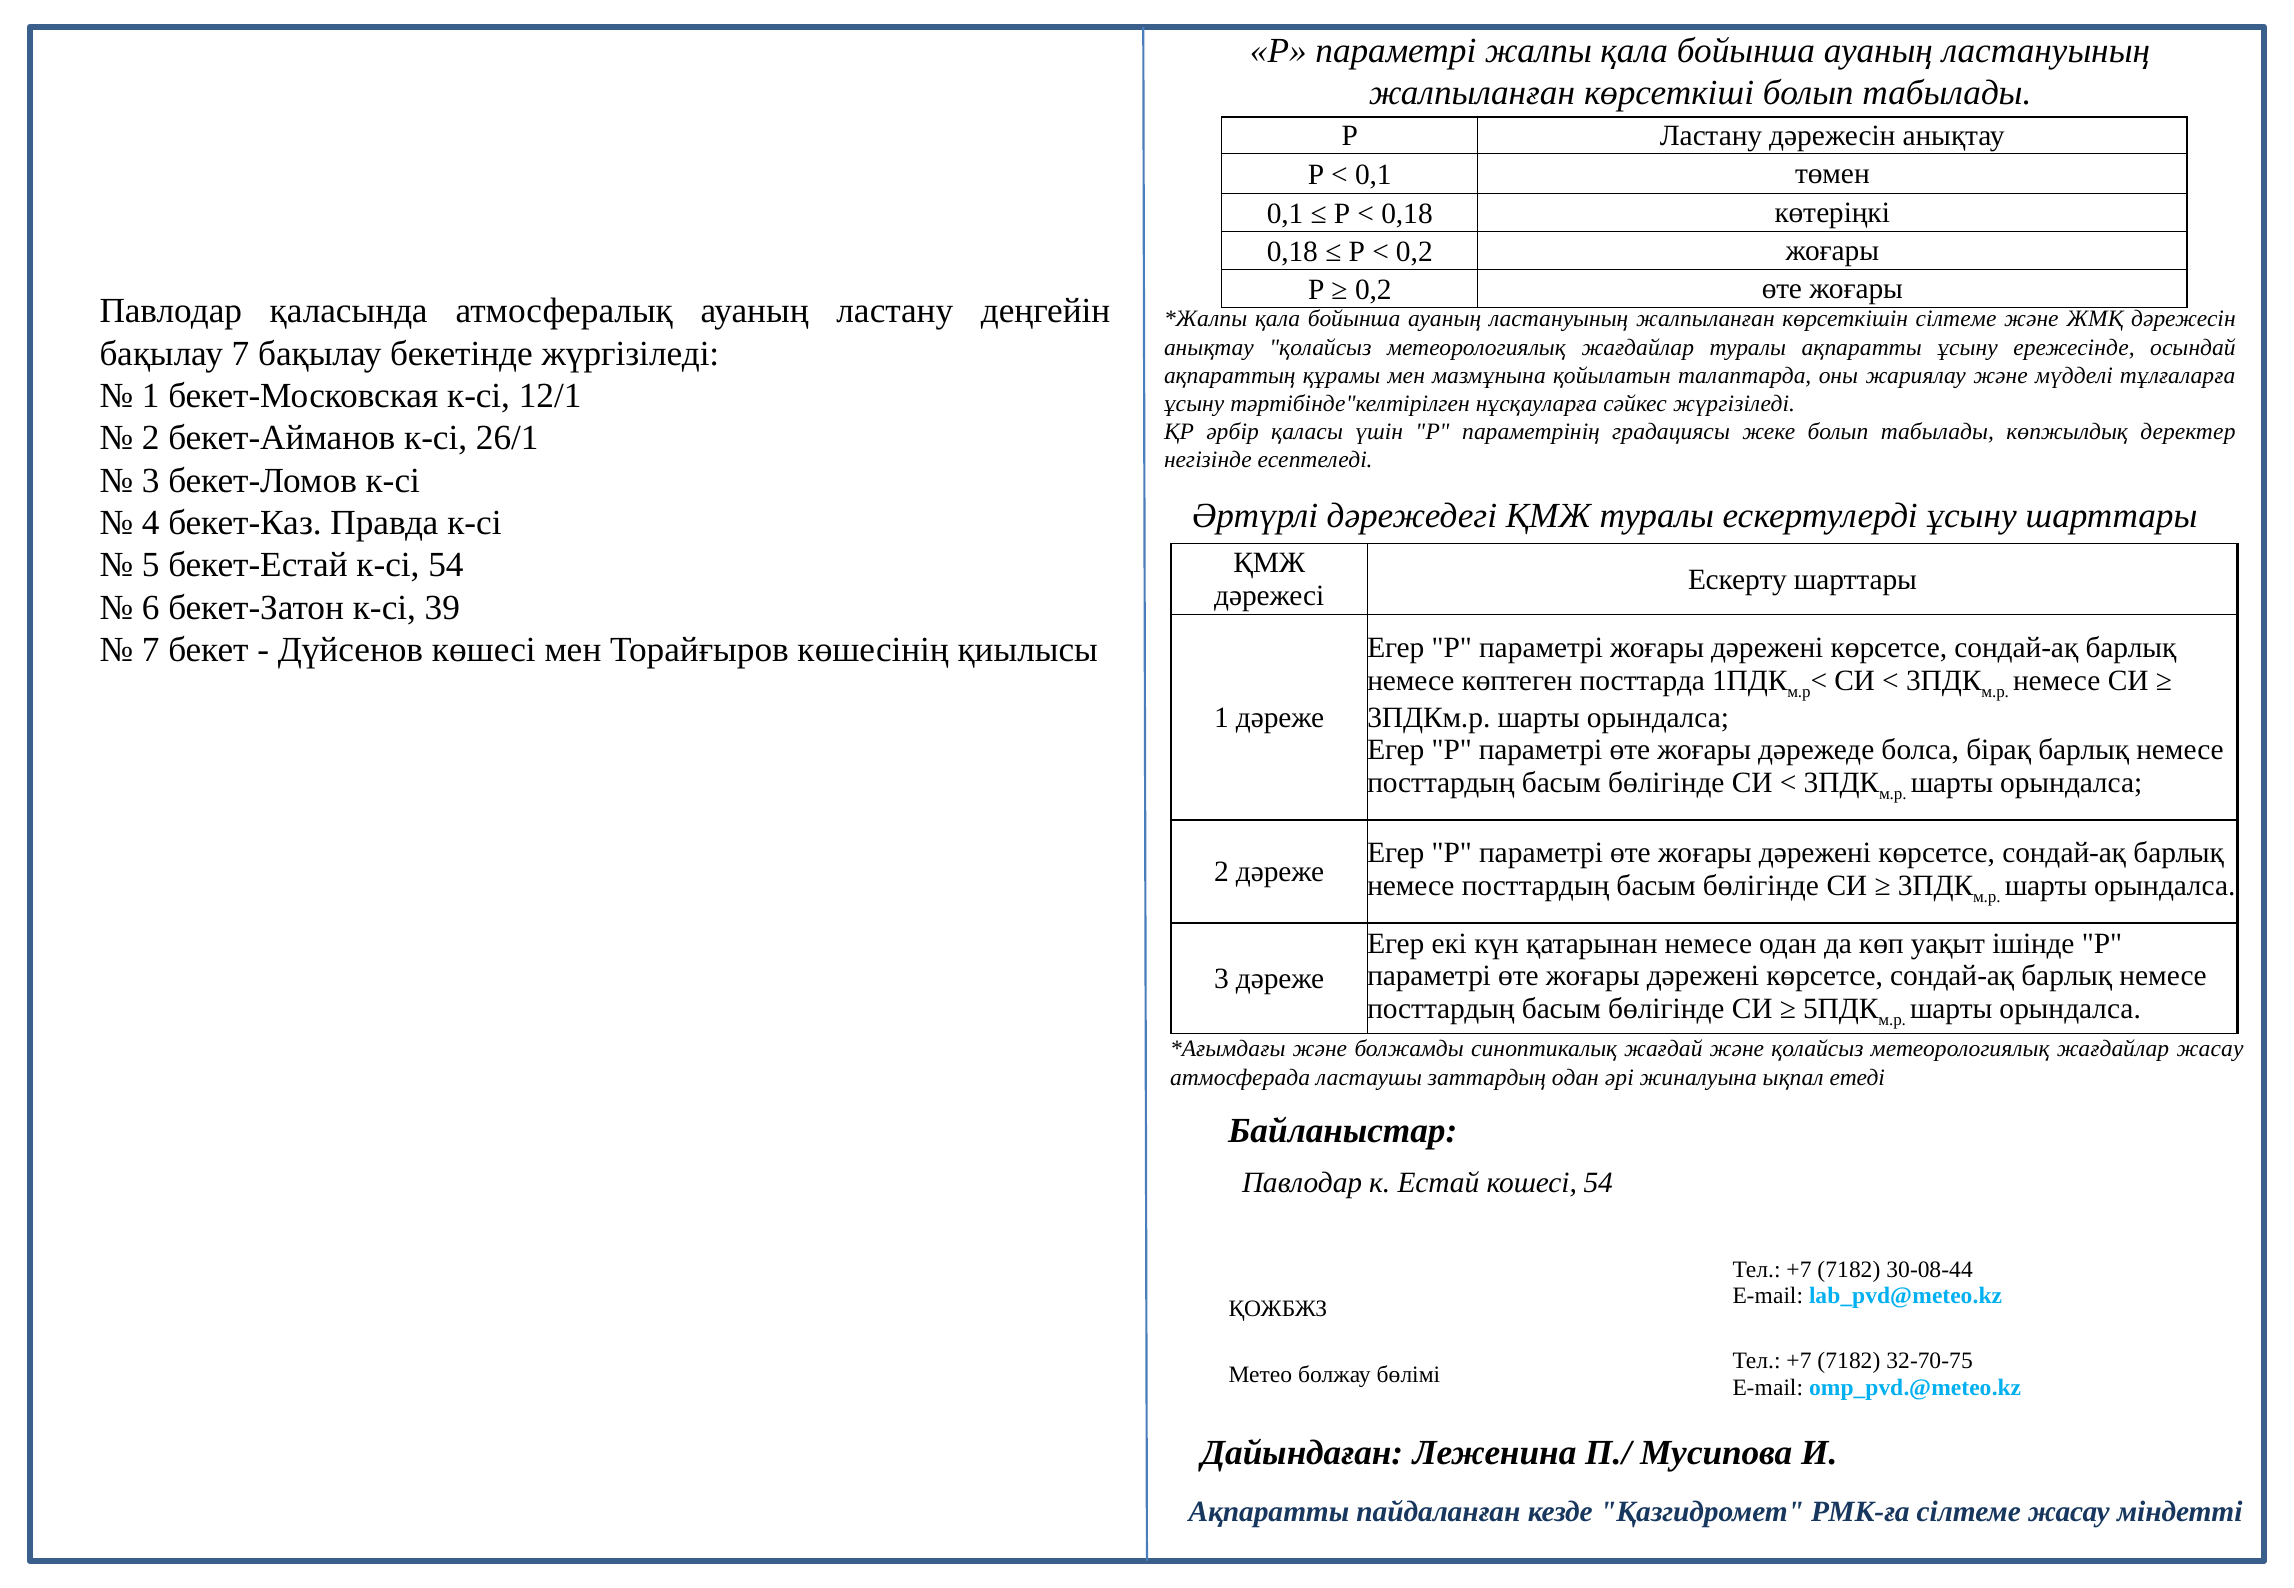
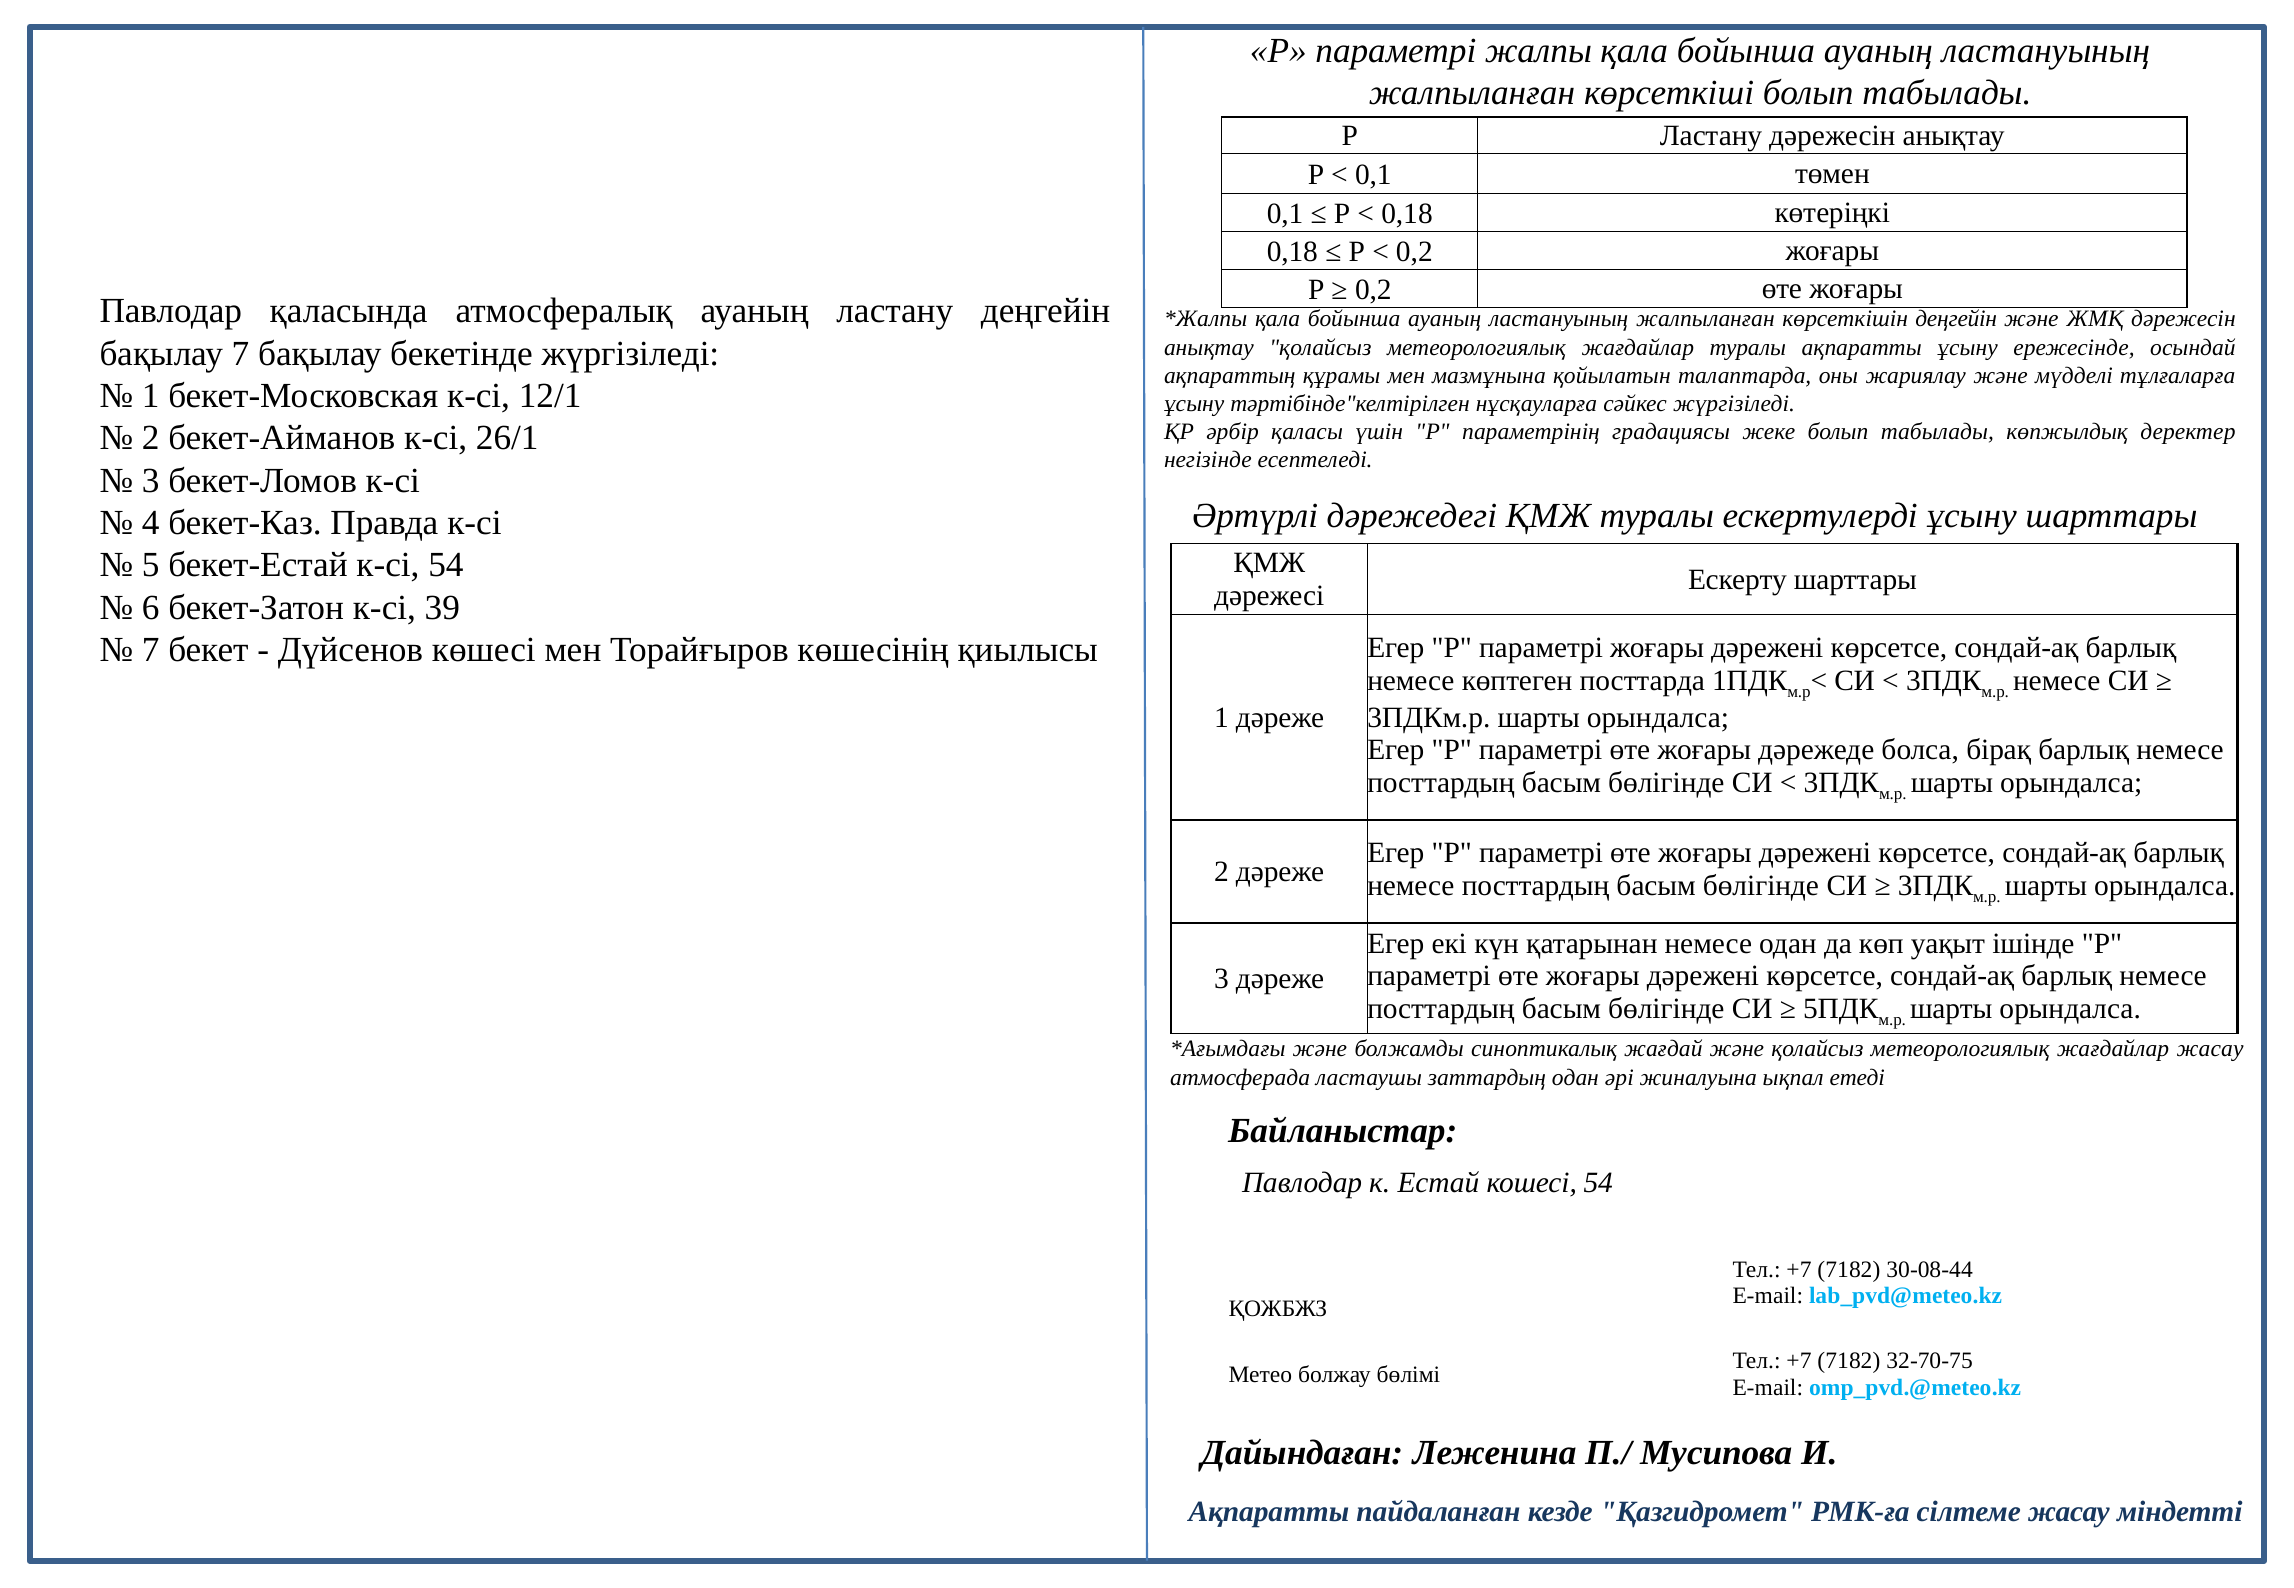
көрсеткішін сілтеме: сілтеме -> деңгейін (1956, 319)
